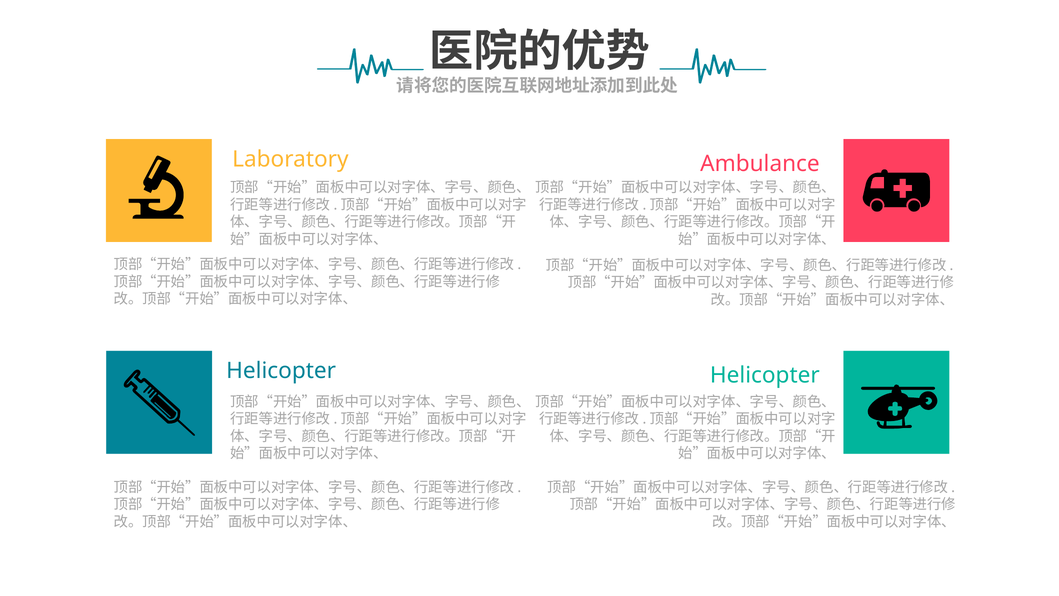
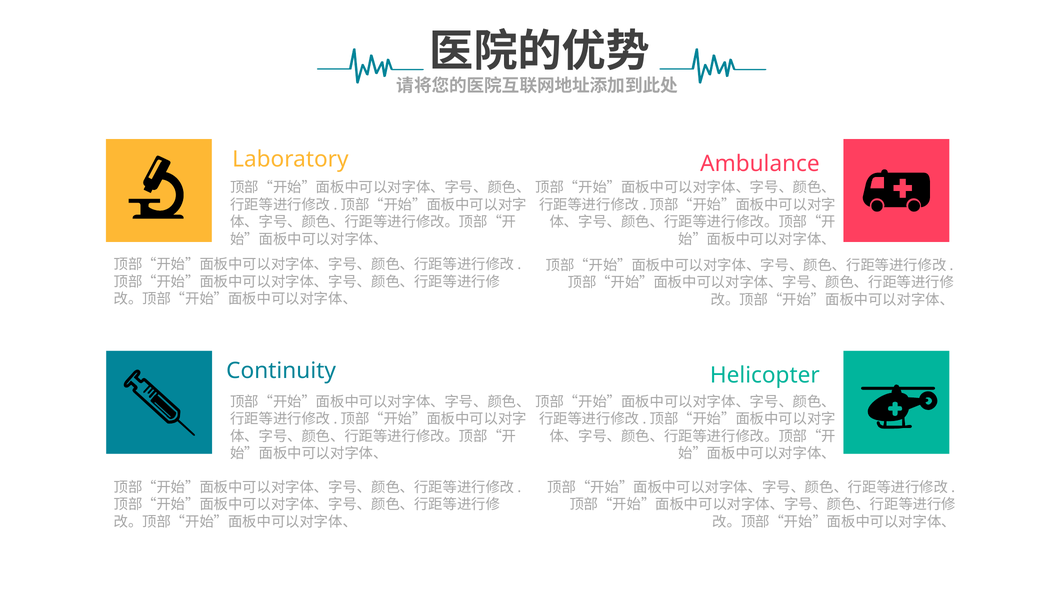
Helicopter: Helicopter -> Continuity (281, 371)
